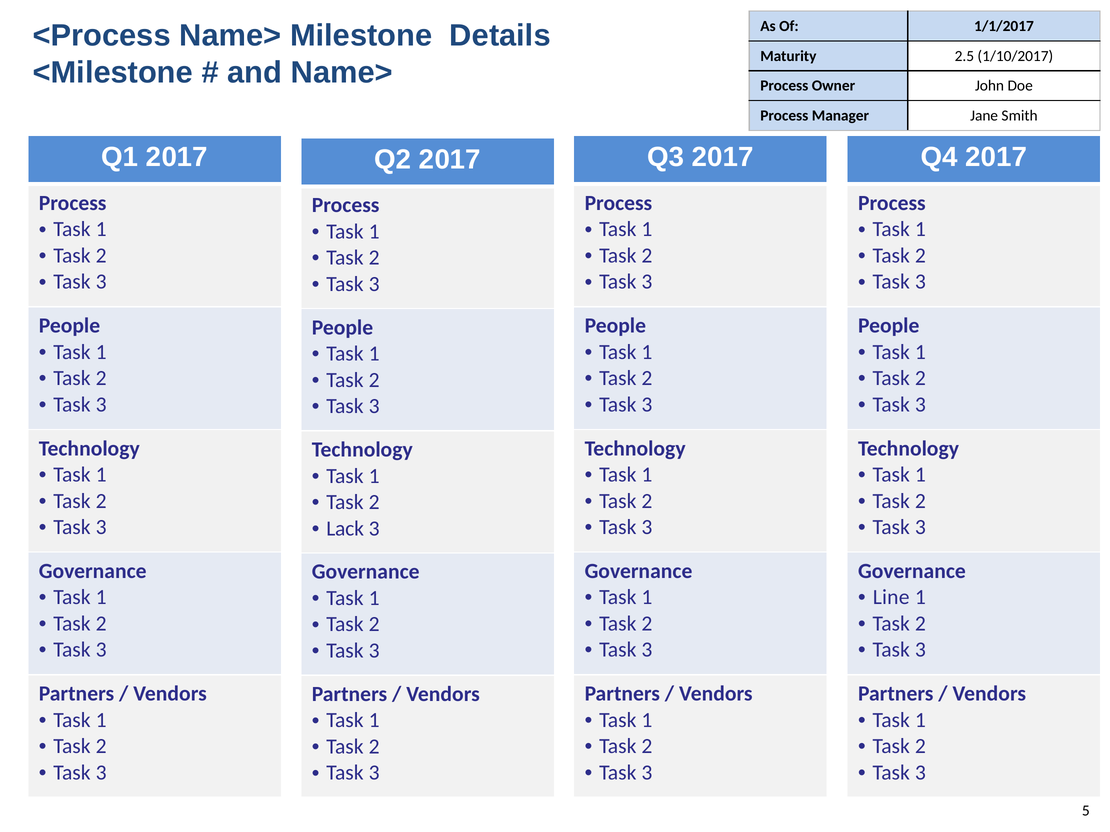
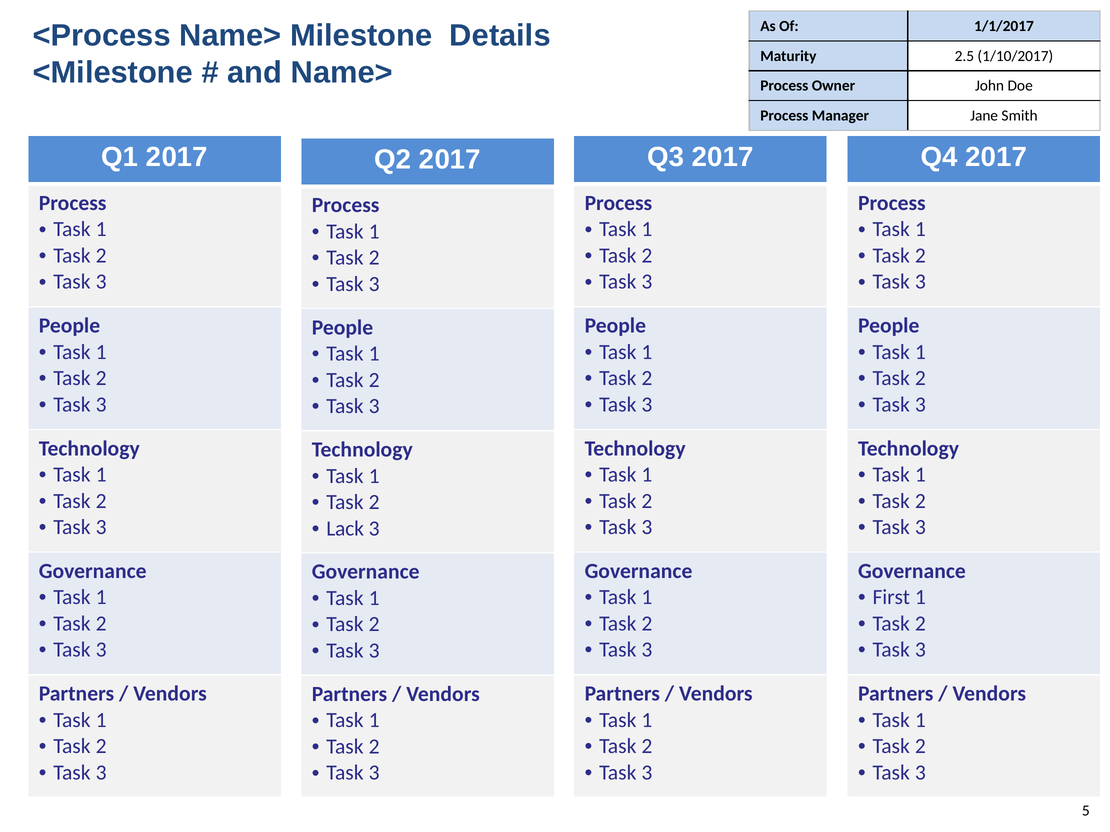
Line: Line -> First (891, 598)
